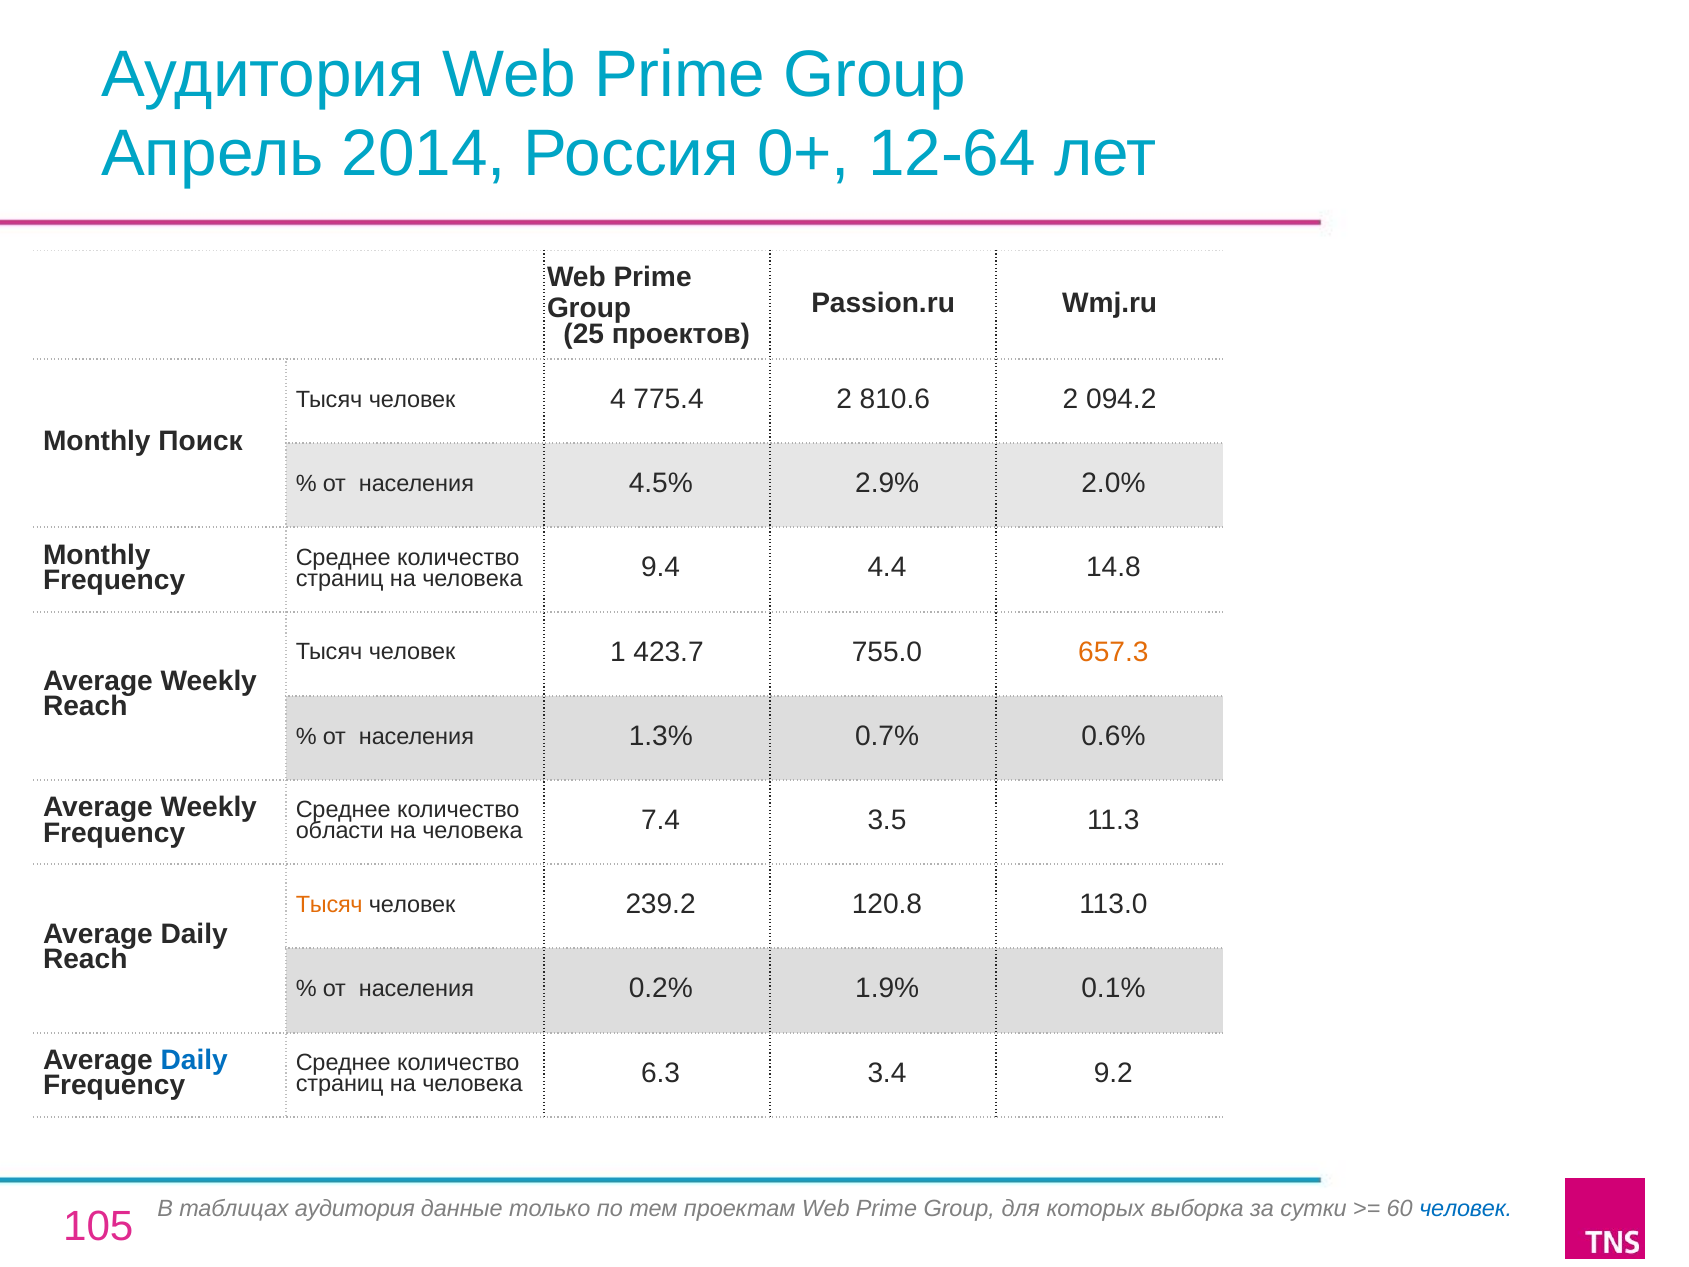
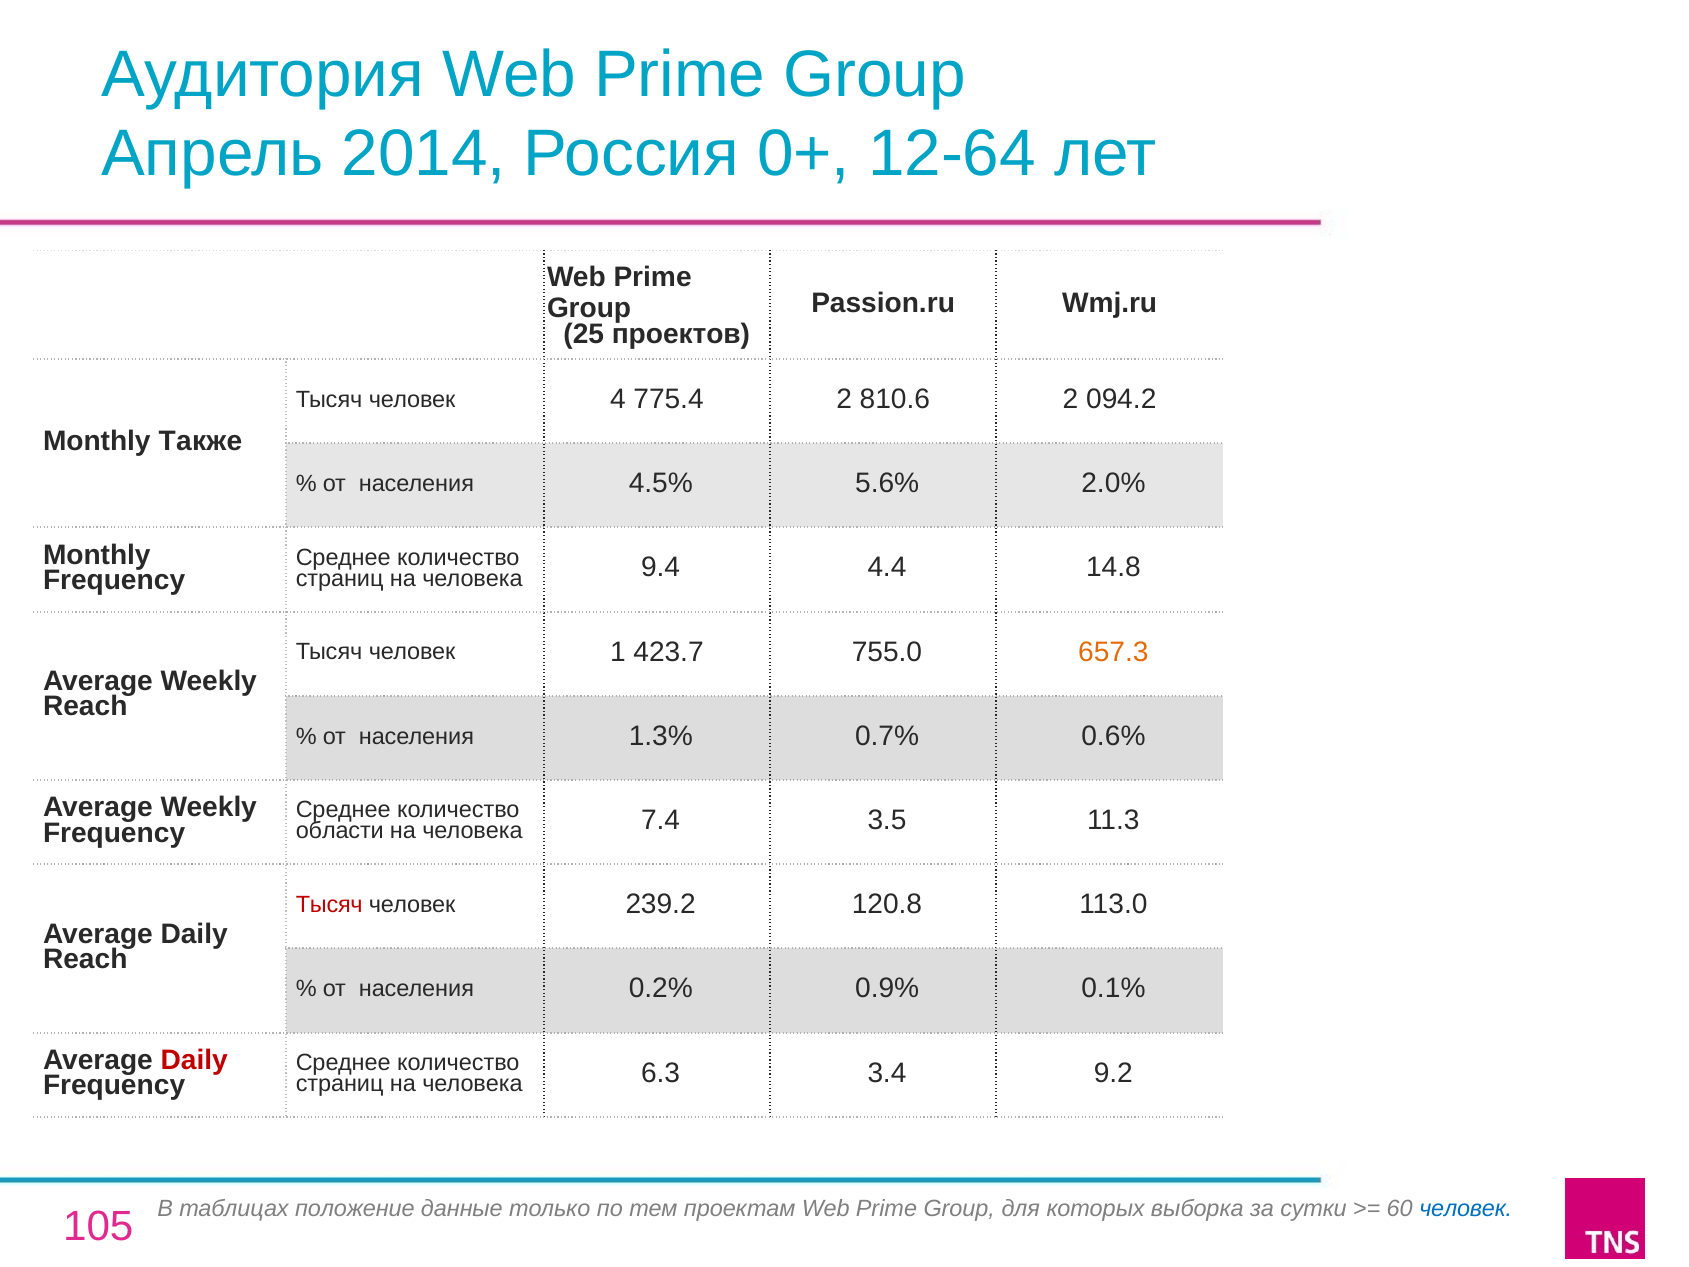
Поиск: Поиск -> Также (200, 441)
2.9%: 2.9% -> 5.6% (887, 483)
Тысяч colour: orange -> red (329, 905)
1.9%: 1.9% -> 0.9% (887, 988)
Daily colour: blue -> red (194, 1060)
таблицах аудитория: аудитория -> положение (355, 1209)
